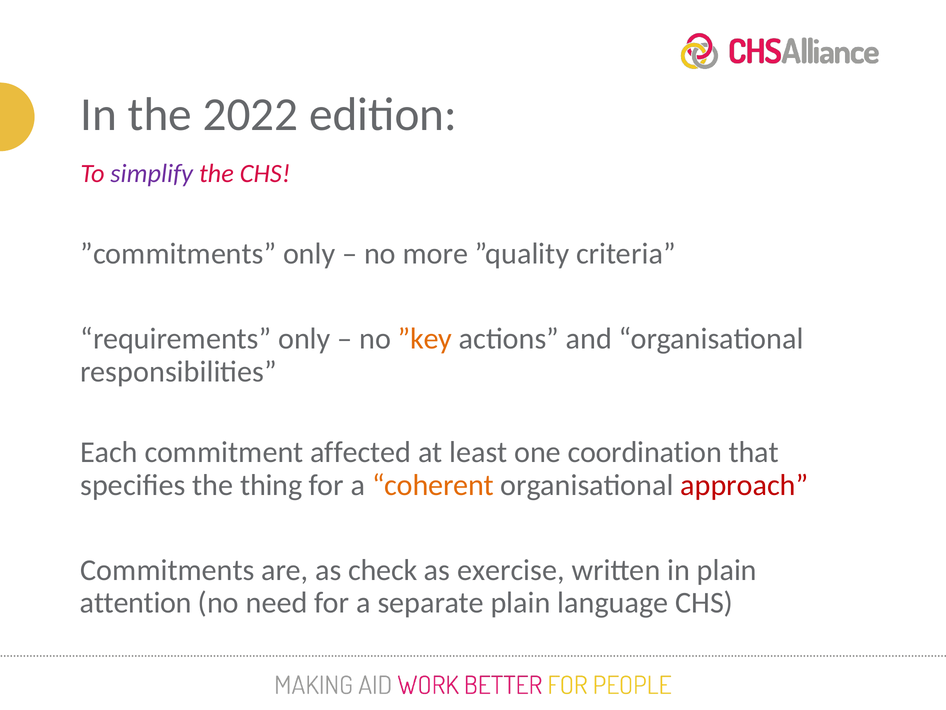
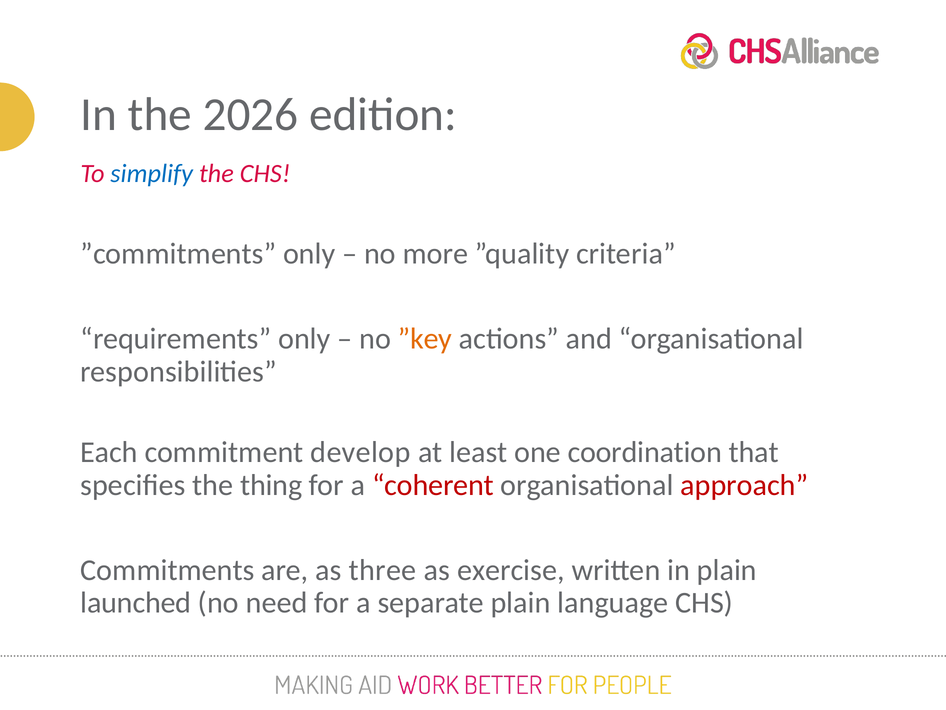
2022: 2022 -> 2026 (250, 114)
simplify colour: purple -> blue (152, 174)
affected: affected -> develop (360, 452)
coherent colour: orange -> red (433, 485)
check: check -> three (383, 570)
attention: attention -> launched (136, 602)
